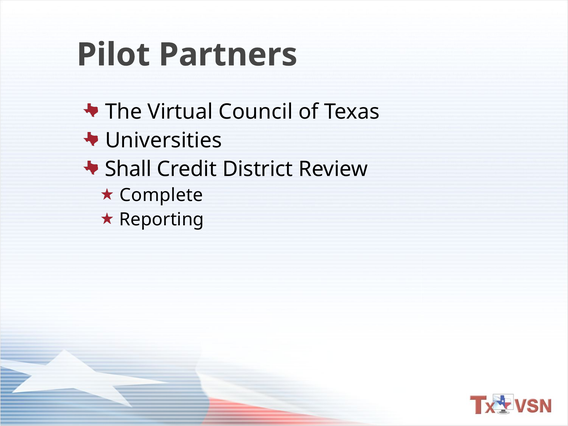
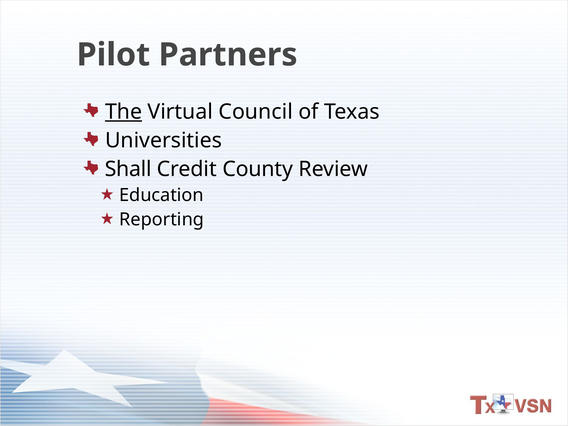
The underline: none -> present (124, 112)
District: District -> County (258, 169)
Complete: Complete -> Education (161, 195)
